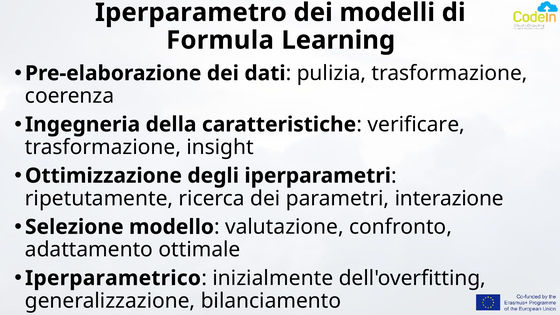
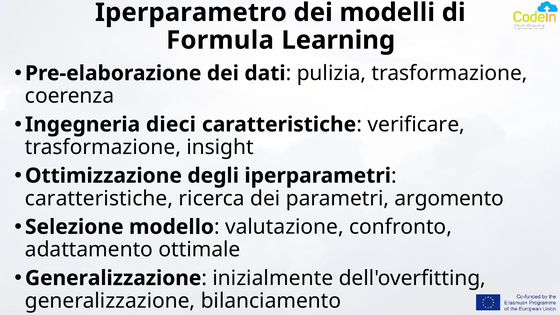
Ingegneria della: della -> dieci (171, 125)
ripetutamente: ripetutamente -> caratteristiche (99, 198)
interazione: interazione -> argomento (449, 198)
Iperparametrico: Iperparametrico -> Generalizzazione (113, 278)
